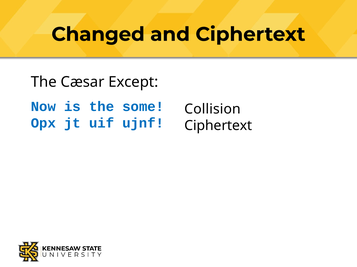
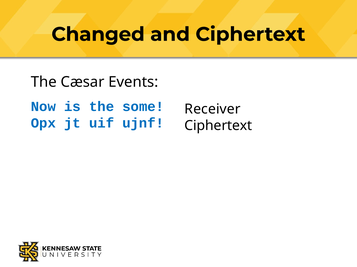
Except: Except -> Events (133, 82)
Collision: Collision -> Receiver (213, 109)
